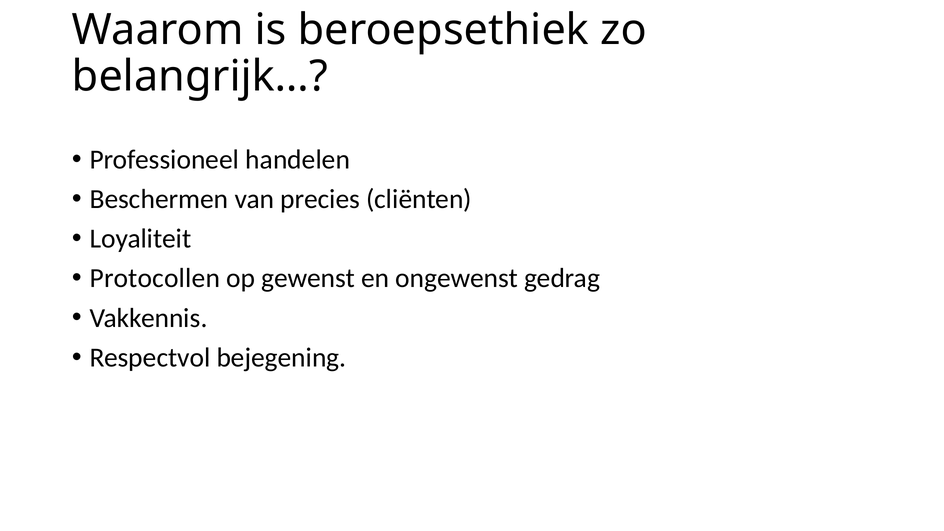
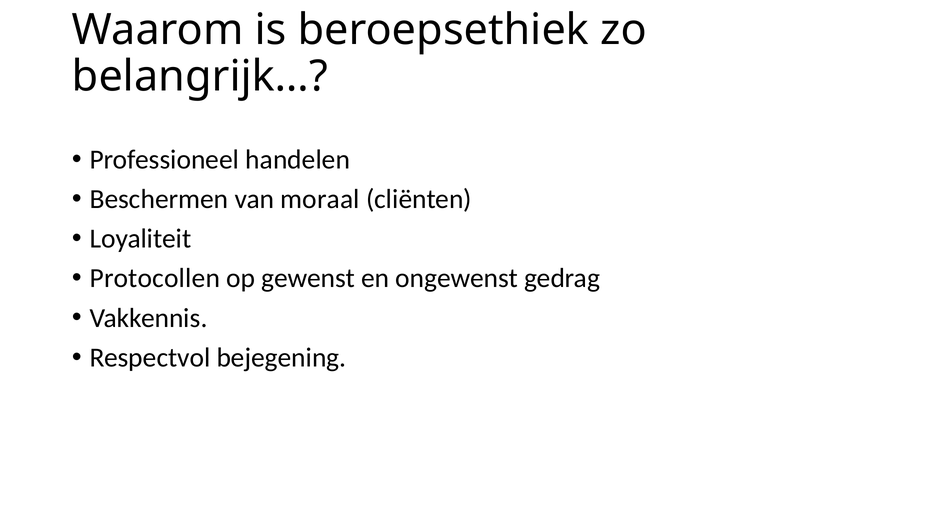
precies: precies -> moraal (320, 199)
